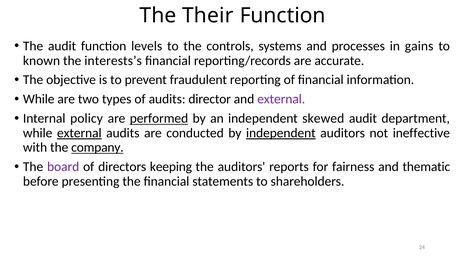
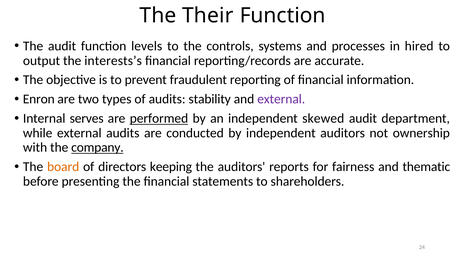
gains: gains -> hired (419, 46)
known: known -> output (42, 61)
While: While -> Enron (39, 99)
director: director -> stability (210, 99)
policy: policy -> serves (87, 118)
external underline: present -> none (79, 133)
independent underline: present -> none (281, 133)
ineffective: ineffective -> ownership (421, 133)
board colour: purple -> orange (63, 167)
